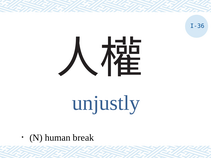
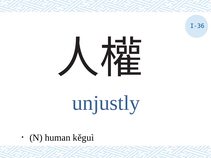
break: break -> kěguì (83, 138)
